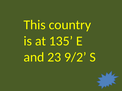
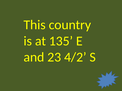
9/2: 9/2 -> 4/2 (75, 57)
